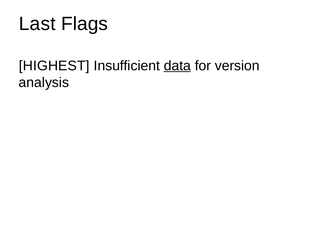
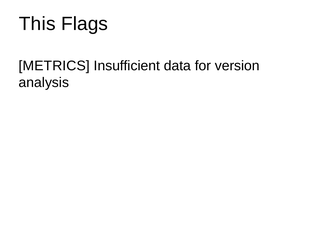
Last: Last -> This (37, 24)
HIGHEST: HIGHEST -> METRICS (54, 66)
data underline: present -> none (177, 66)
